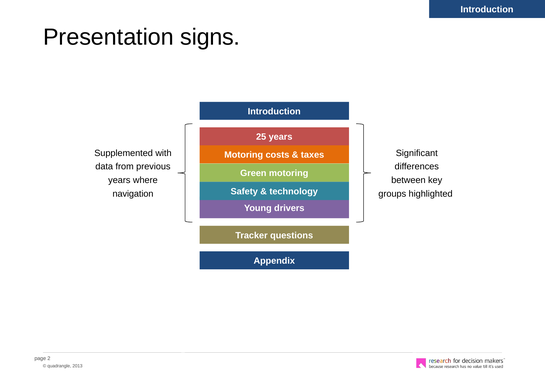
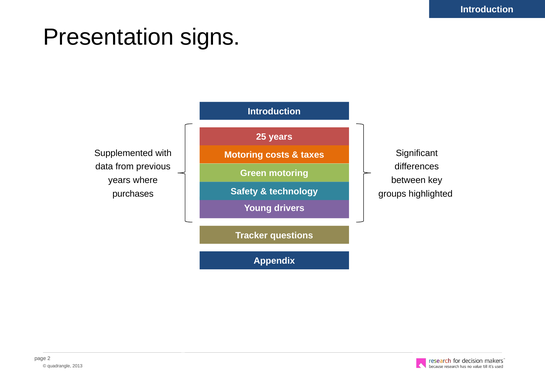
navigation: navigation -> purchases (133, 194)
